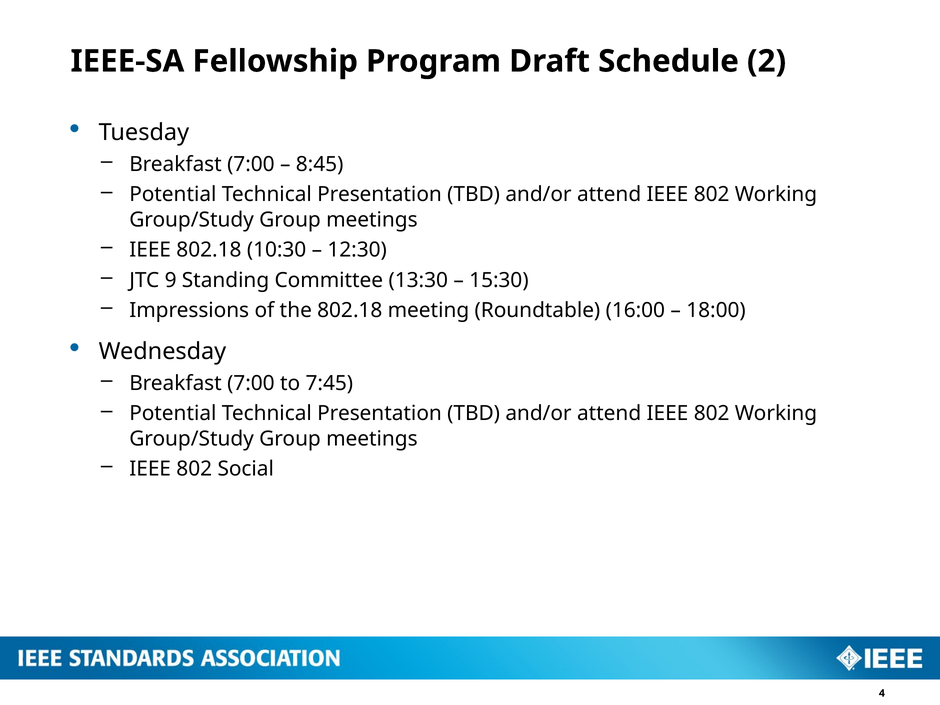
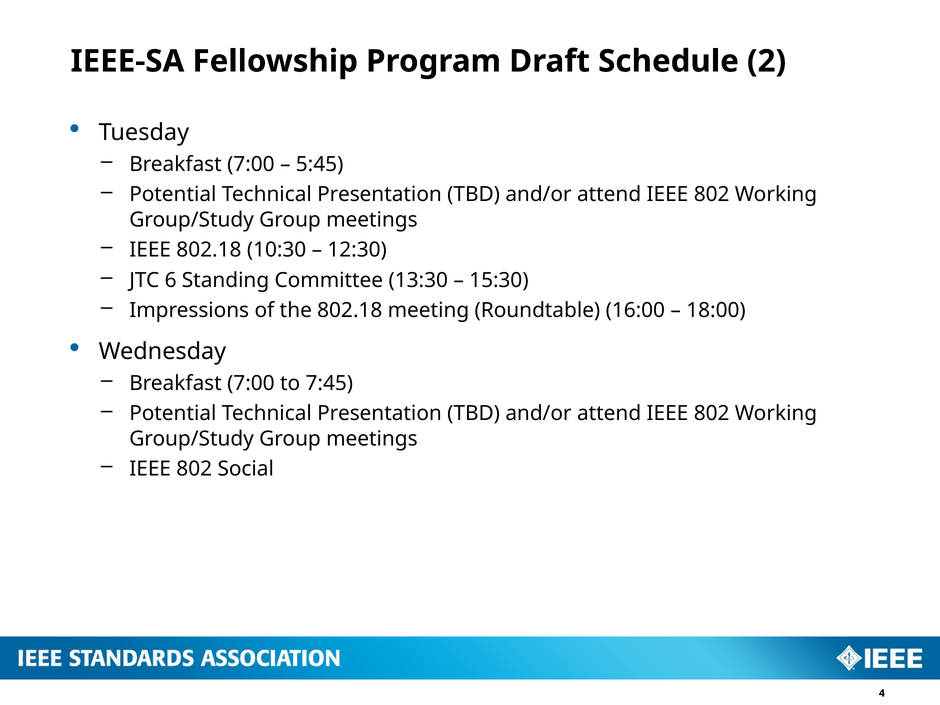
8:45: 8:45 -> 5:45 (320, 164)
9: 9 -> 6 (171, 280)
